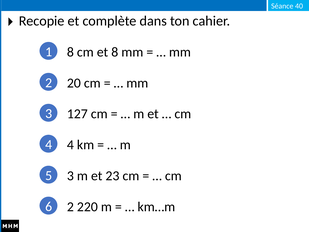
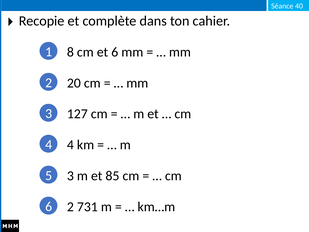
et 8: 8 -> 6 (115, 52)
23: 23 -> 85 (112, 176)
220: 220 -> 731 (87, 207)
